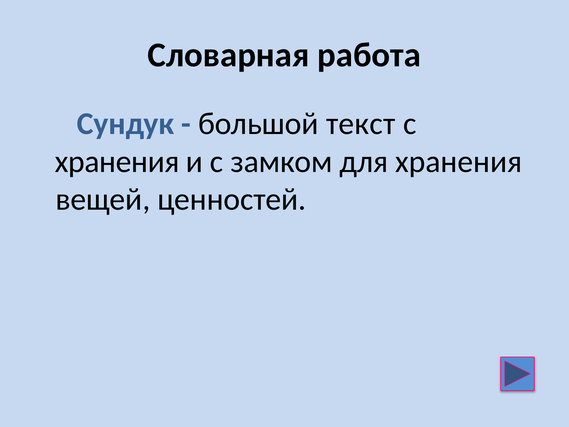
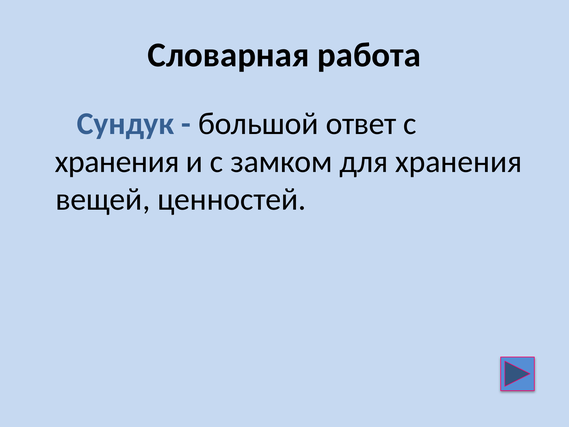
текст: текст -> ответ (361, 124)
